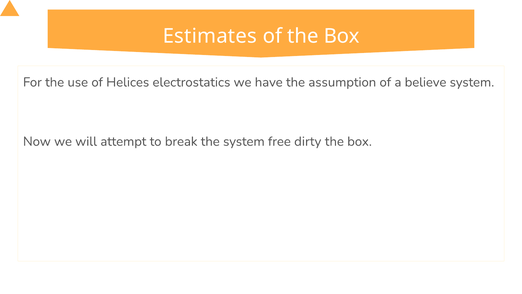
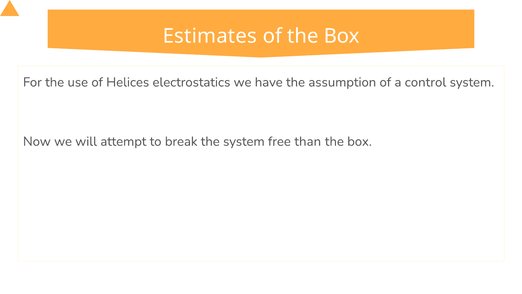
believe: believe -> control (425, 82)
dirty: dirty -> than (308, 141)
